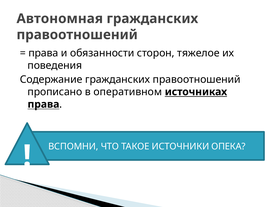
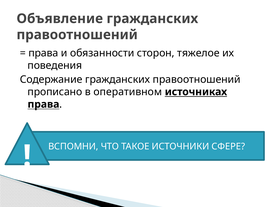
Автономная: Автономная -> Объявление (60, 19)
ОПЕКА: ОПЕКА -> СФЕРЕ (228, 147)
